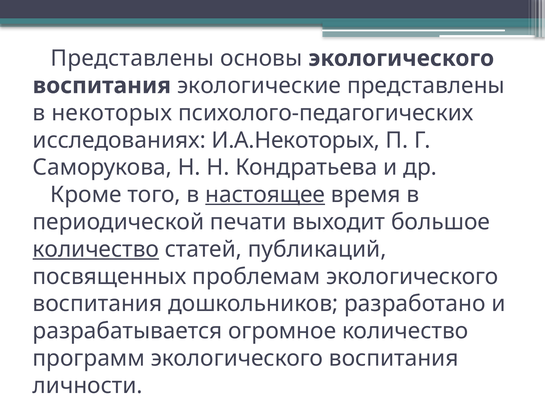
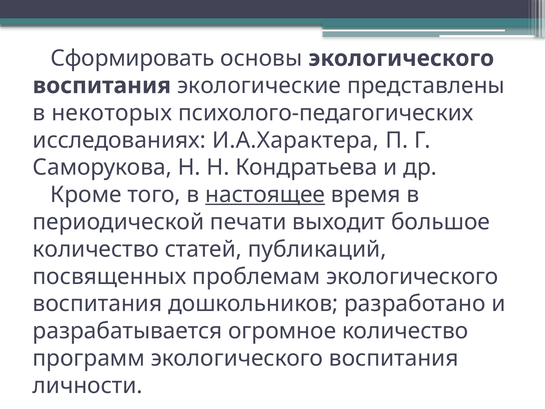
Представлены: Представлены -> Сформировать (132, 58)
И.А.Некоторых: И.А.Некоторых -> И.А.Характера (296, 140)
количество underline: present -> none (96, 249)
